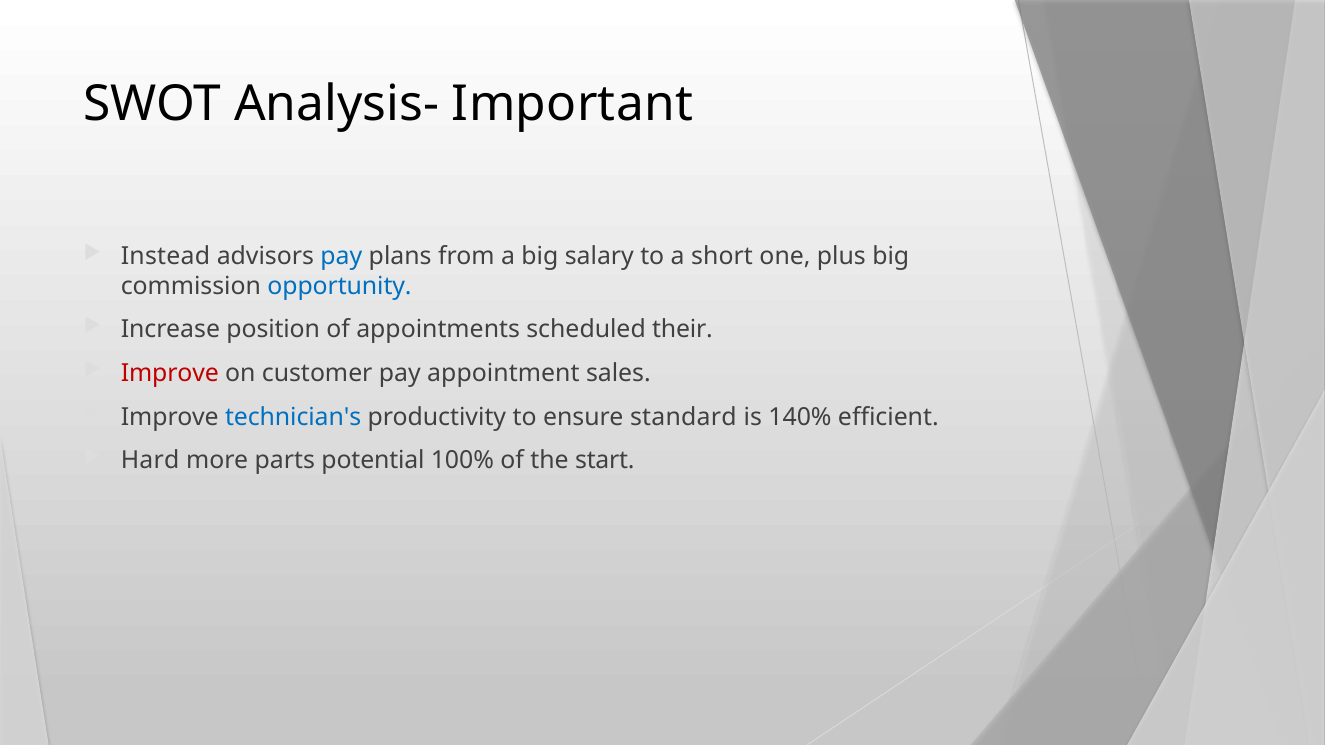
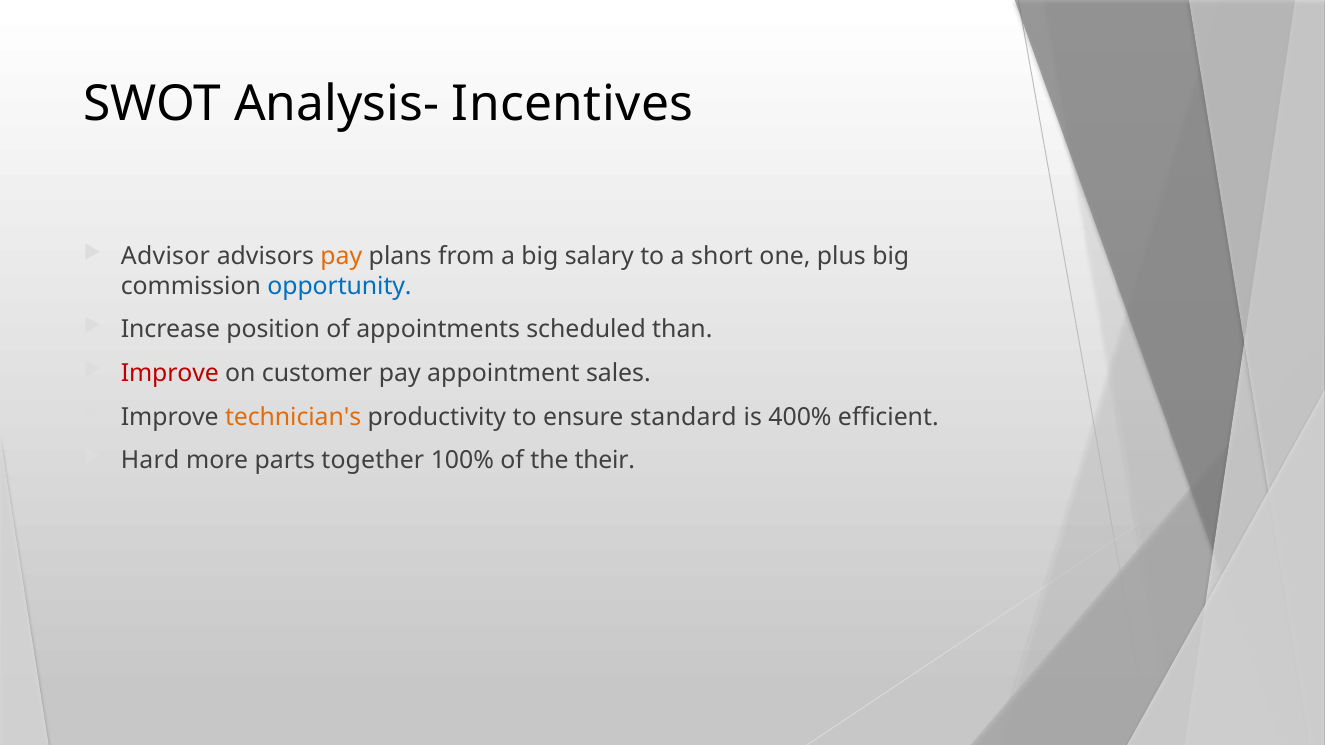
Important: Important -> Incentives (573, 104)
Instead: Instead -> Advisor (165, 256)
pay colour: blue -> orange (341, 256)
their: their -> than (682, 330)
technician's colour: blue -> orange (293, 417)
140%: 140% -> 400% (800, 417)
potential: potential -> together (373, 461)
start: start -> their (605, 461)
